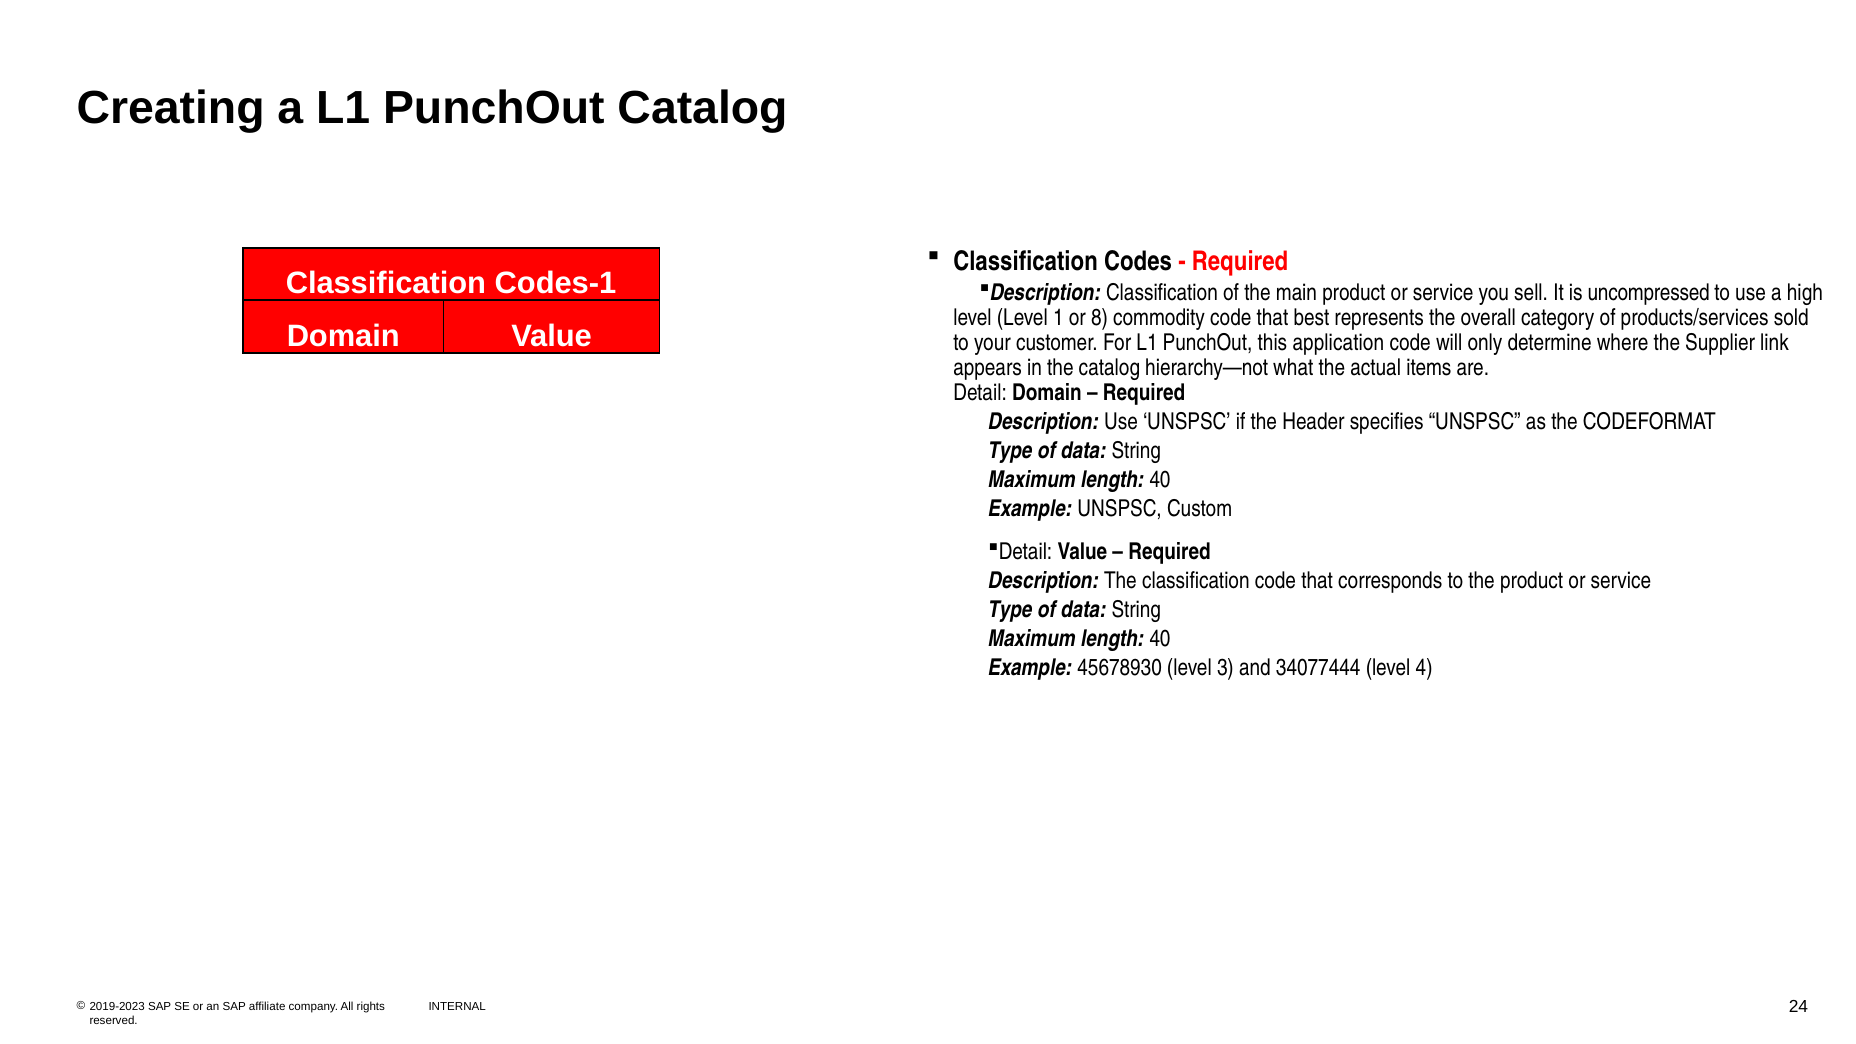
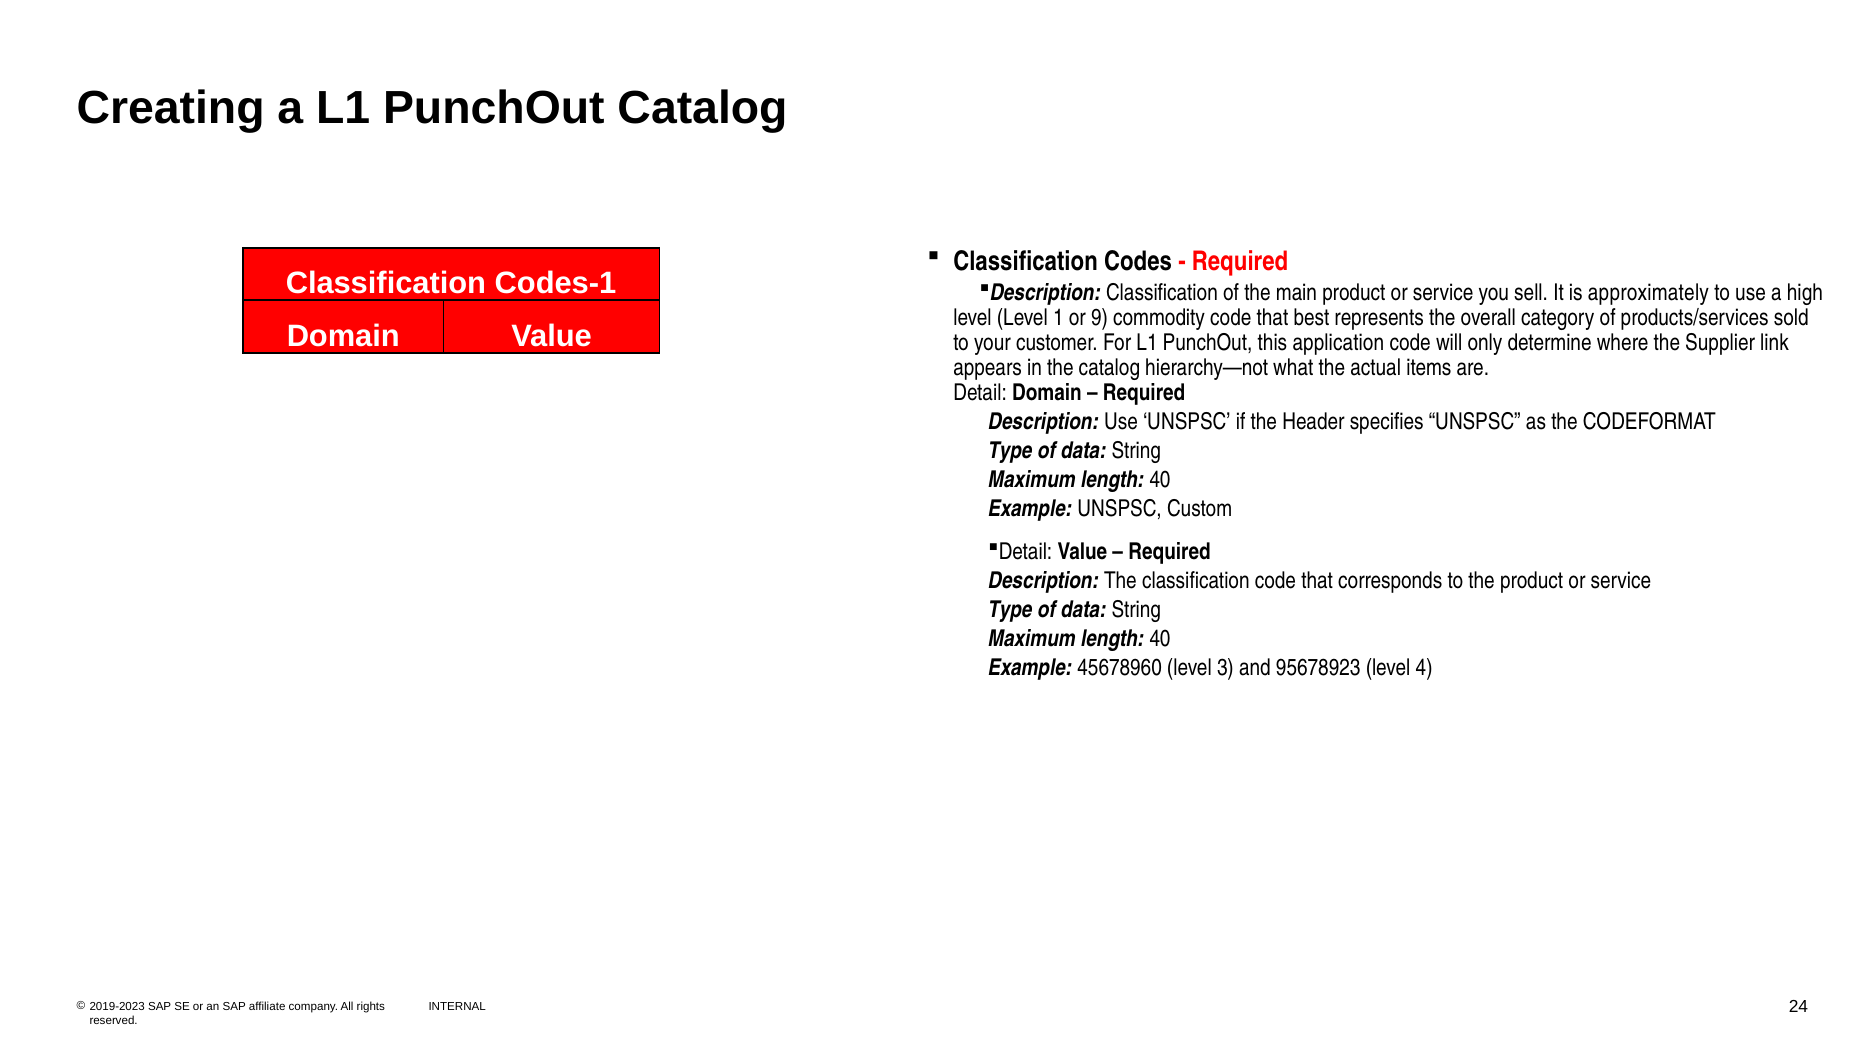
uncompressed: uncompressed -> approximately (1648, 292)
8: 8 -> 9 (1100, 318)
45678930: 45678930 -> 45678960 (1120, 668)
34077444: 34077444 -> 95678923 (1318, 668)
